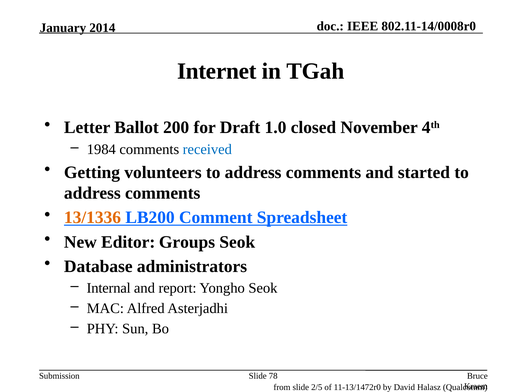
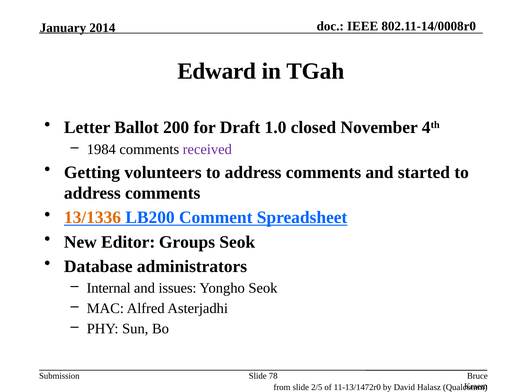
Internet: Internet -> Edward (217, 71)
received colour: blue -> purple (207, 149)
report: report -> issues (178, 288)
